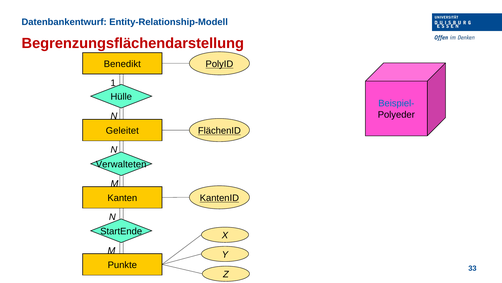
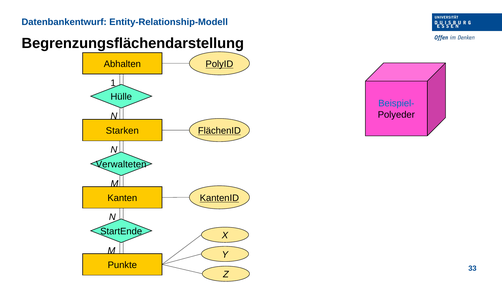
Begrenzungsflächendarstellung colour: red -> black (133, 43)
Benedikt: Benedikt -> Abhalten (122, 64)
Geleitet: Geleitet -> Starken (122, 130)
